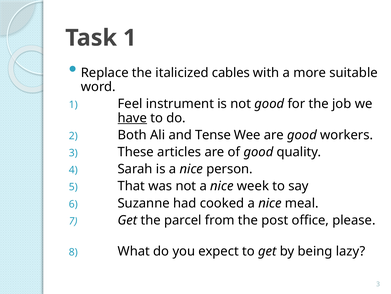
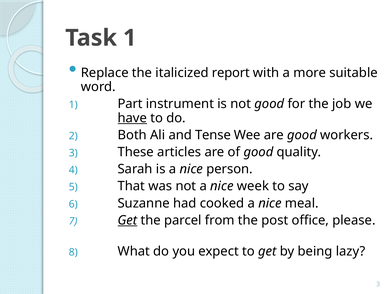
cables: cables -> report (231, 73)
Feel: Feel -> Part (130, 104)
Get underline: none -> present (127, 220)
